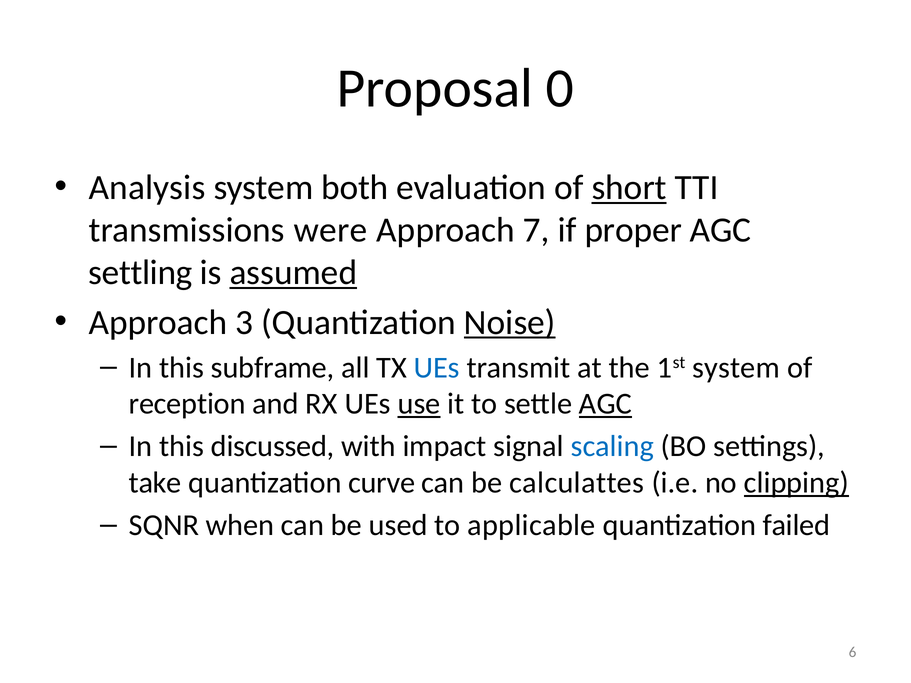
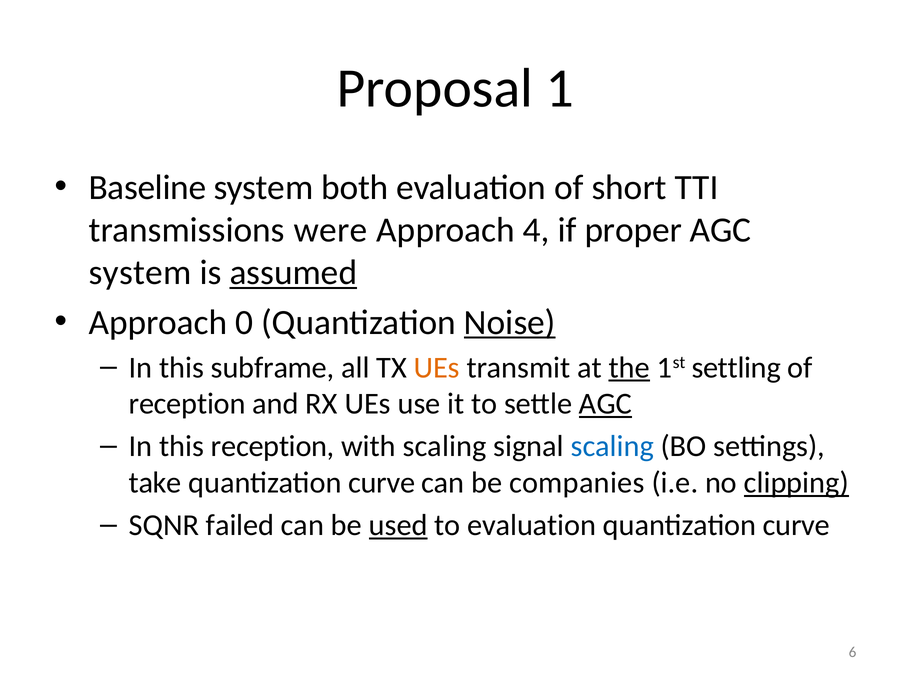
0: 0 -> 1 (560, 88)
Analysis: Analysis -> Baseline (147, 188)
short underline: present -> none (629, 188)
7: 7 -> 4 (536, 230)
settling: settling -> system (140, 273)
3: 3 -> 0 (244, 322)
UEs colour: blue -> orange (437, 368)
the underline: none -> present (629, 368)
1st system: system -> settling (736, 368)
use underline: present -> none (419, 404)
this discussed: discussed -> reception (273, 447)
with impact: impact -> scaling (445, 447)
calculattes: calculattes -> companies (577, 483)
when: when -> failed (240, 526)
used underline: none -> present (398, 526)
to applicable: applicable -> evaluation (532, 526)
failed: failed -> curve (796, 526)
